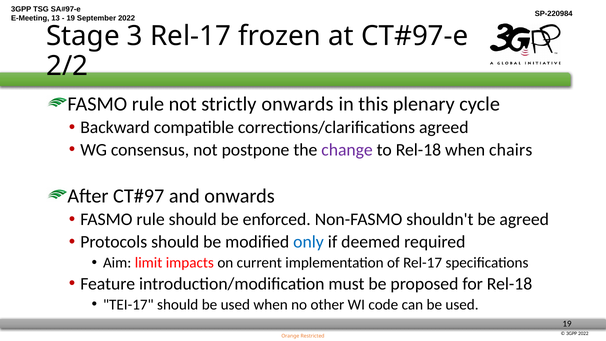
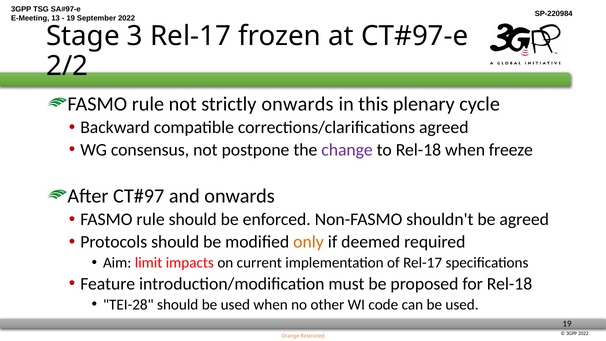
chairs: chairs -> freeze (511, 150)
only colour: blue -> orange (309, 242)
TEI-17: TEI-17 -> TEI-28 (128, 304)
